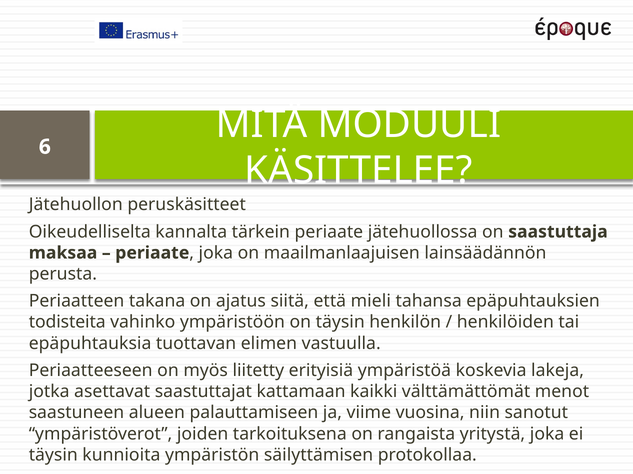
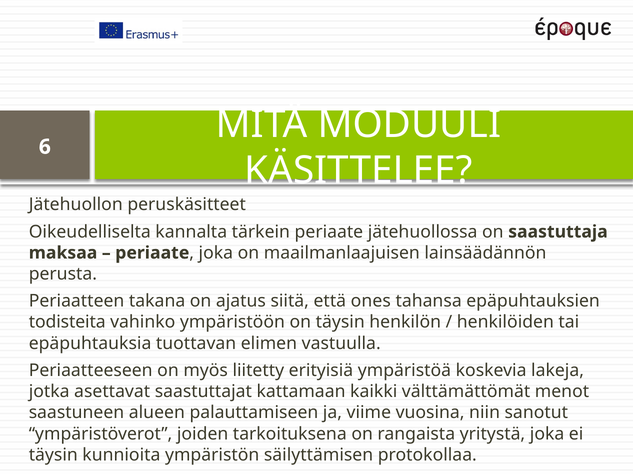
mieli: mieli -> ones (371, 302)
